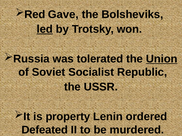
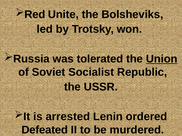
Gave: Gave -> Unite (63, 14)
led underline: present -> none (45, 29)
property: property -> arrested (68, 117)
